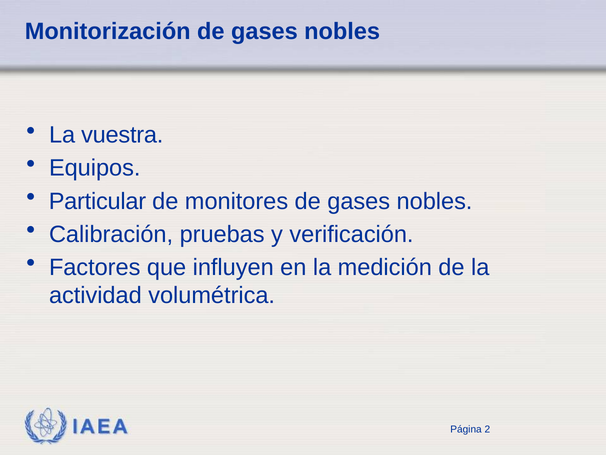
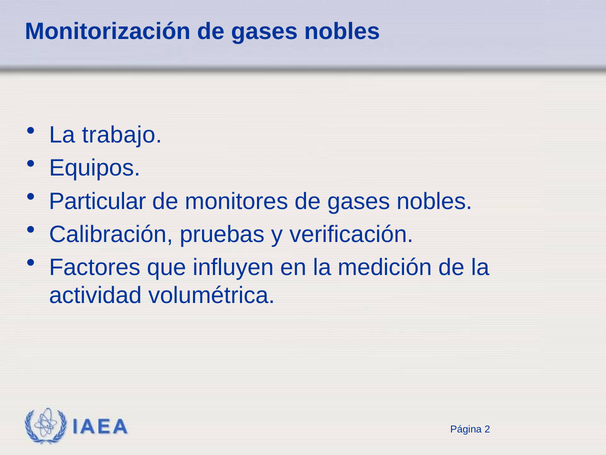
vuestra: vuestra -> trabajo (122, 135)
